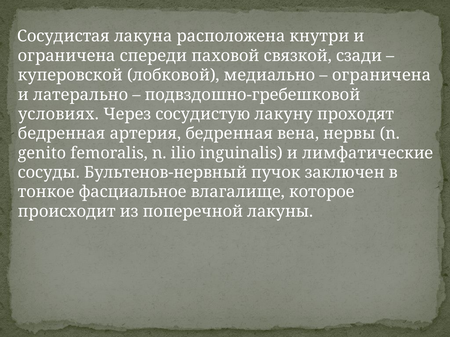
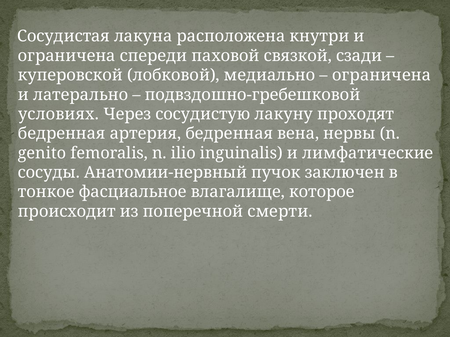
Бультенов-нервный: Бультенов-нервный -> Анатомии-нервный (166, 173)
лакуны: лакуны -> смерти (280, 212)
